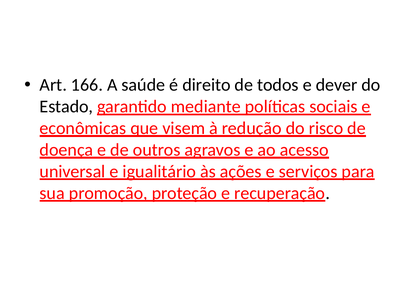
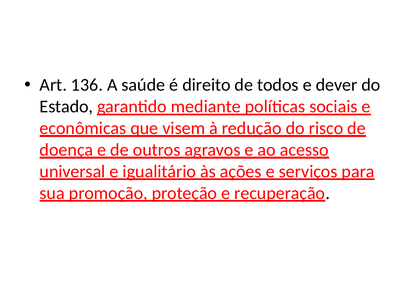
166: 166 -> 136 (87, 85)
